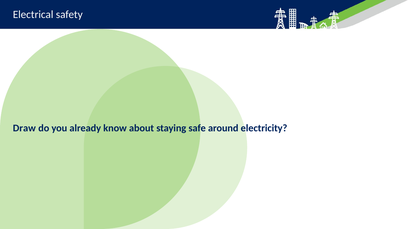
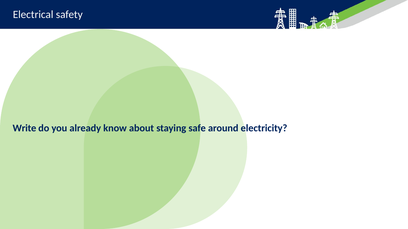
Draw: Draw -> Write (24, 128)
